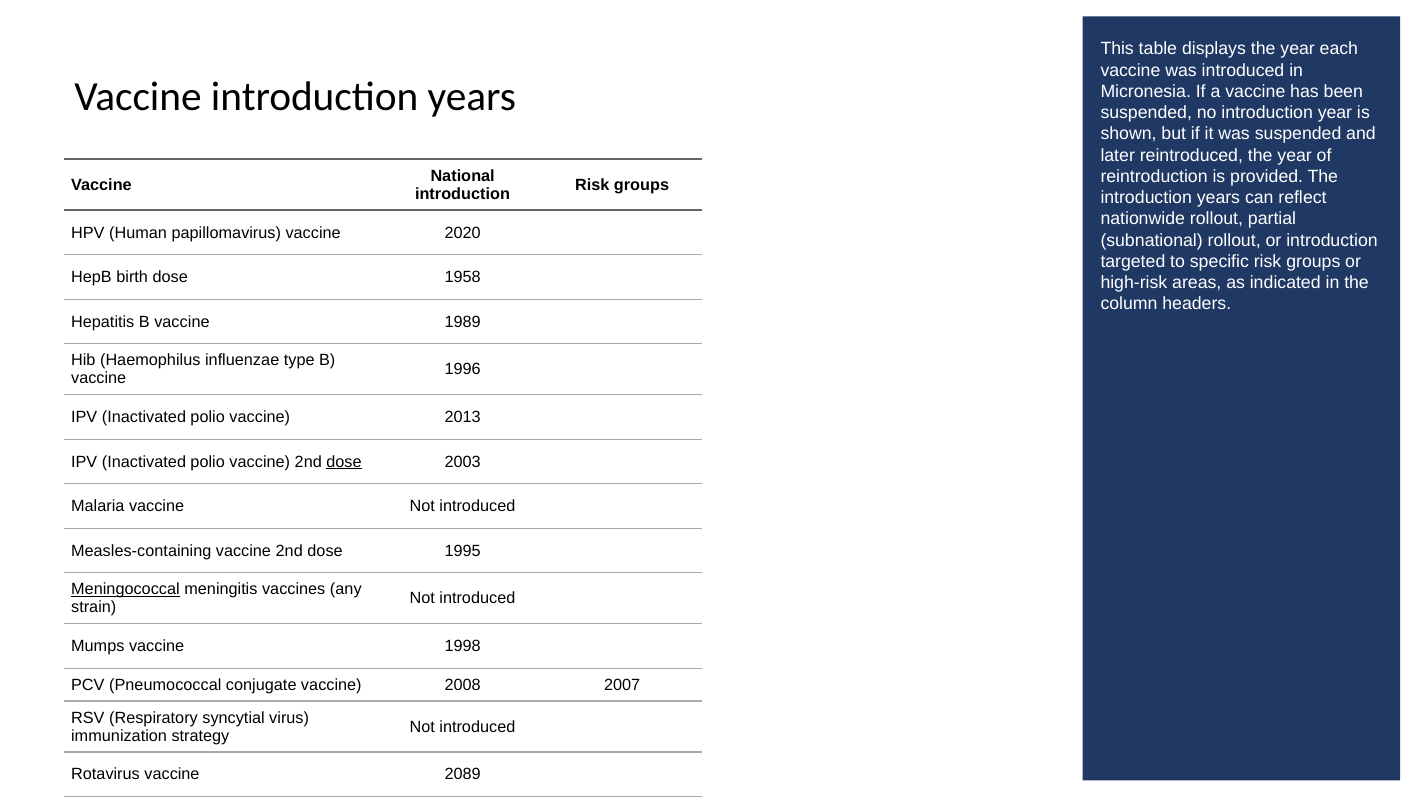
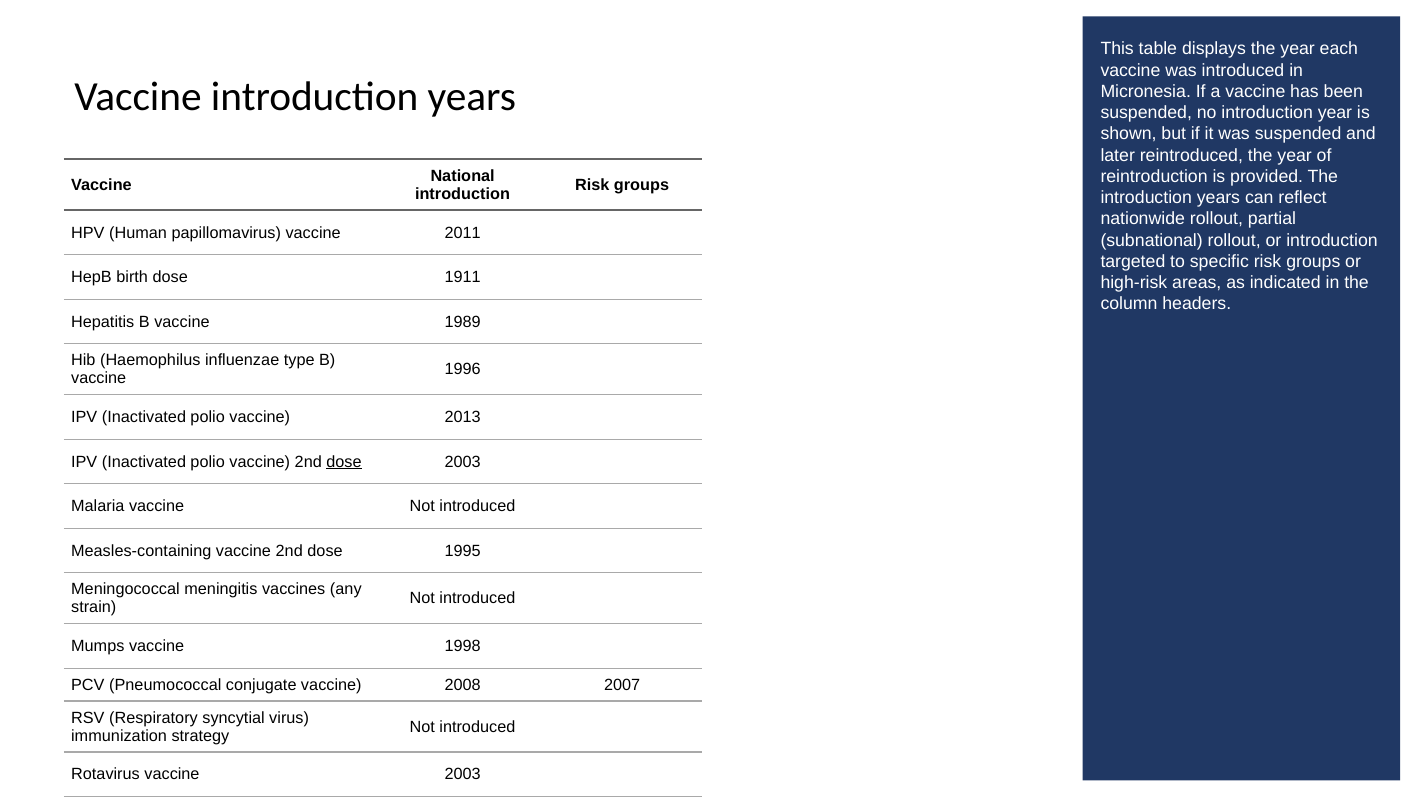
2020: 2020 -> 2011 (463, 233)
1958: 1958 -> 1911 (463, 278)
Meningococcal underline: present -> none (125, 590)
vaccine 2089: 2089 -> 2003 (463, 775)
